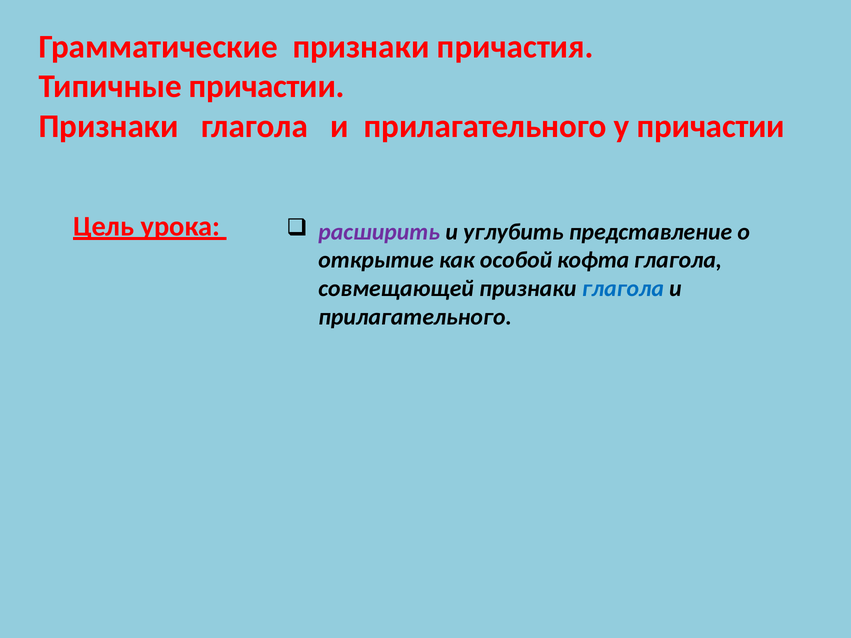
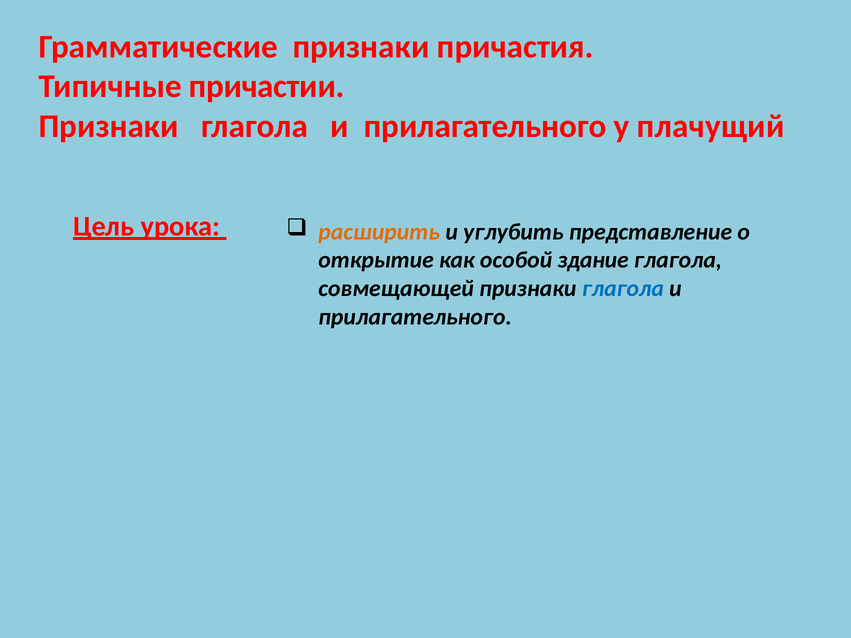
у причастии: причастии -> плачущий (711, 126)
расширить colour: purple -> orange (379, 232)
кофта: кофта -> здание (593, 260)
